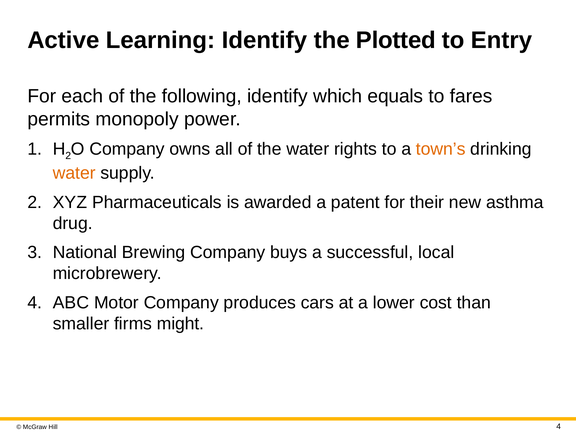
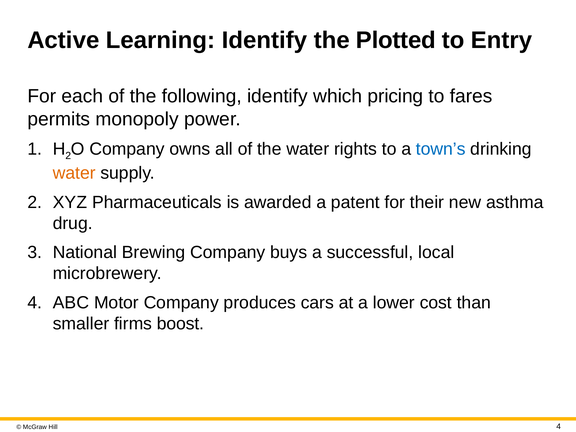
equals: equals -> pricing (395, 96)
town’s colour: orange -> blue (441, 149)
might: might -> boost (180, 324)
